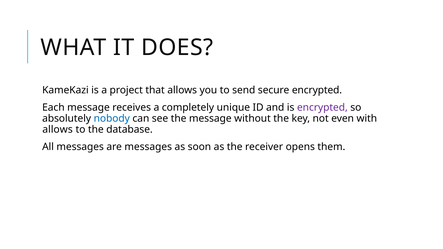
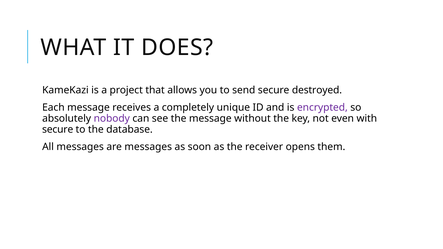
secure encrypted: encrypted -> destroyed (317, 90)
nobody colour: blue -> purple (112, 119)
allows: allows -> secure (58, 129)
